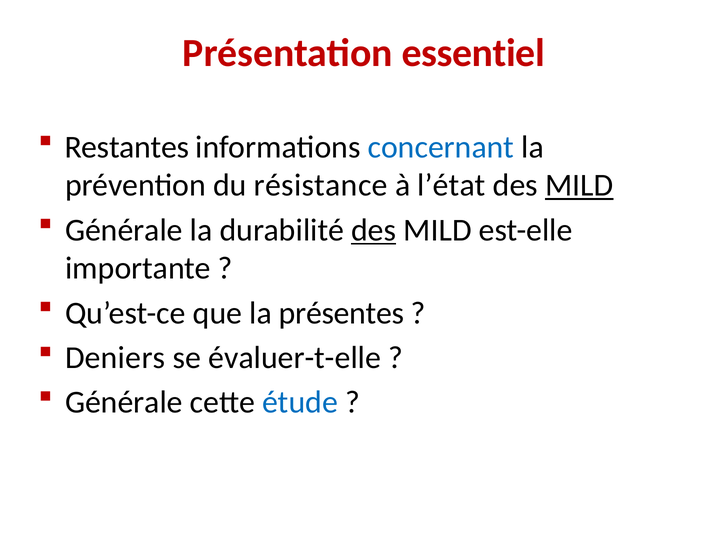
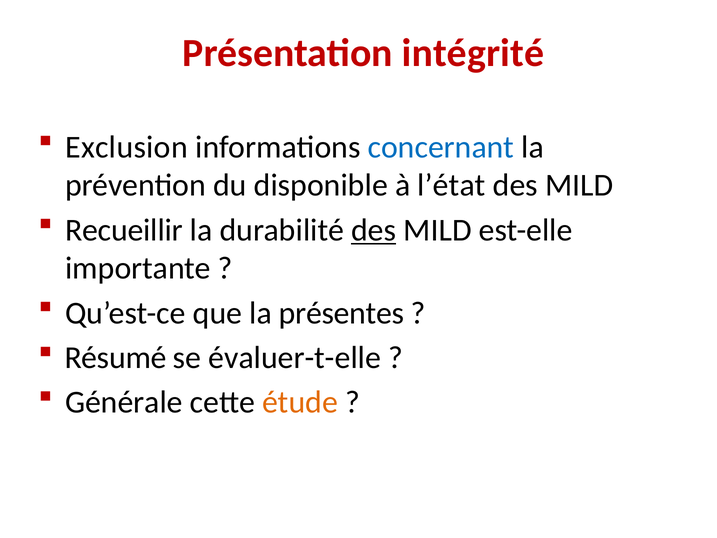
essentiel: essentiel -> intégrité (473, 53)
Restantes: Restantes -> Exclusion (126, 147)
résistance: résistance -> disponible (321, 185)
MILD underline: present -> none (579, 185)
Générale: Générale -> Recueillir (124, 230)
Deniers: Deniers -> Résumé (115, 358)
étude colour: blue -> orange (300, 402)
